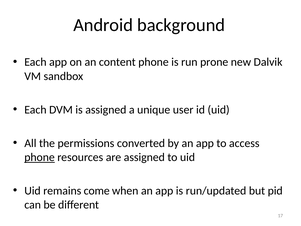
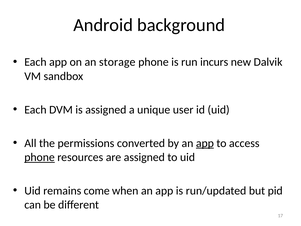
content: content -> storage (117, 62)
prone: prone -> incurs (214, 62)
app underline: none -> present (205, 143)
